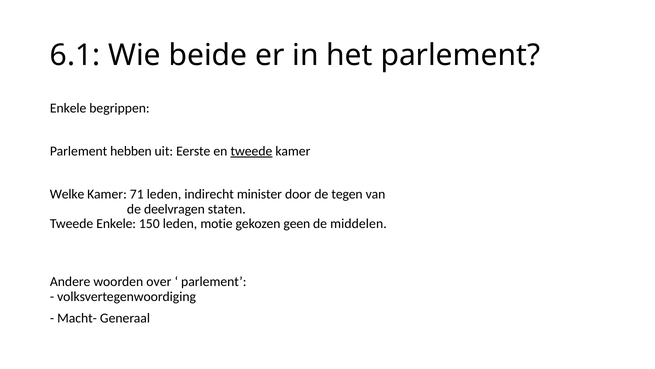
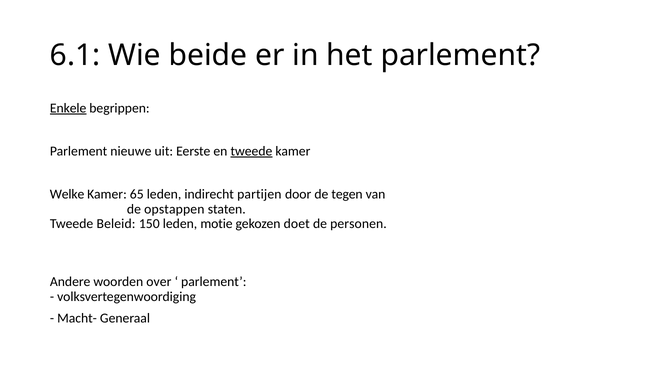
Enkele underline: none -> present (68, 108)
hebben: hebben -> nieuwe (131, 151)
71: 71 -> 65 (137, 194)
minister: minister -> partijen (259, 194)
deelvragen: deelvragen -> opstappen (174, 209)
Tweede Enkele: Enkele -> Beleid (116, 224)
geen: geen -> doet (297, 224)
middelen: middelen -> personen (358, 224)
